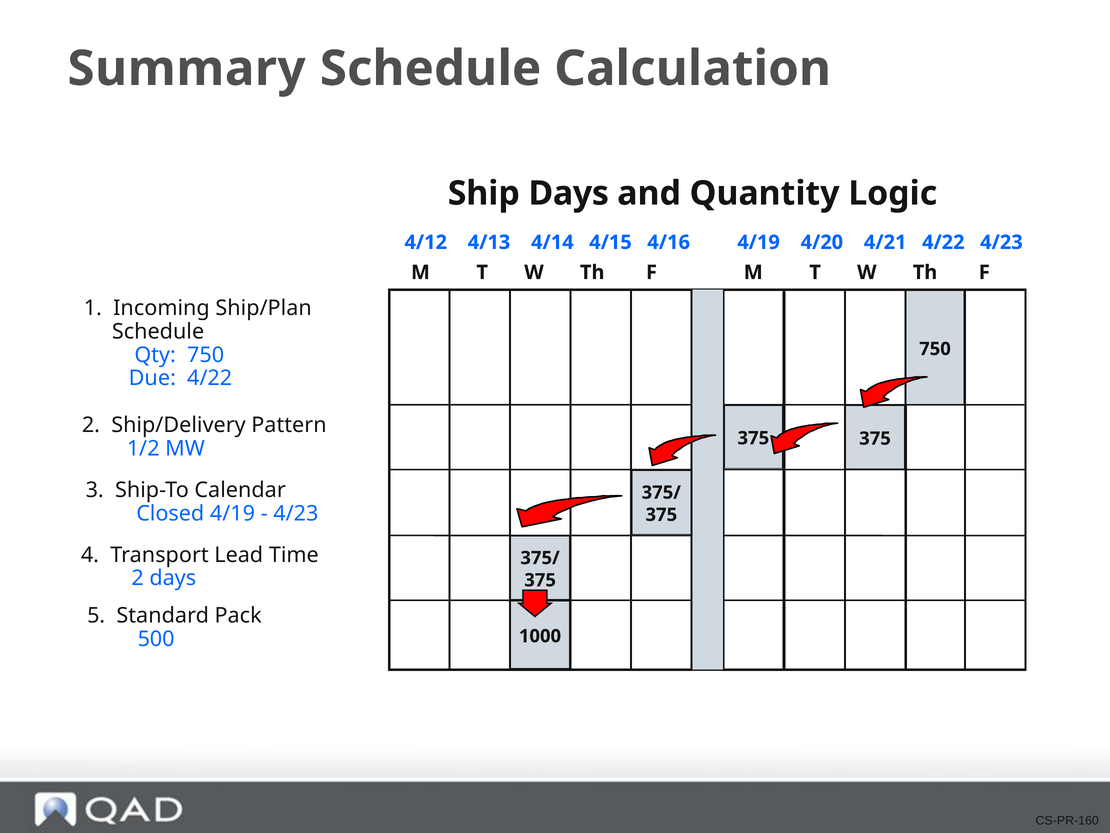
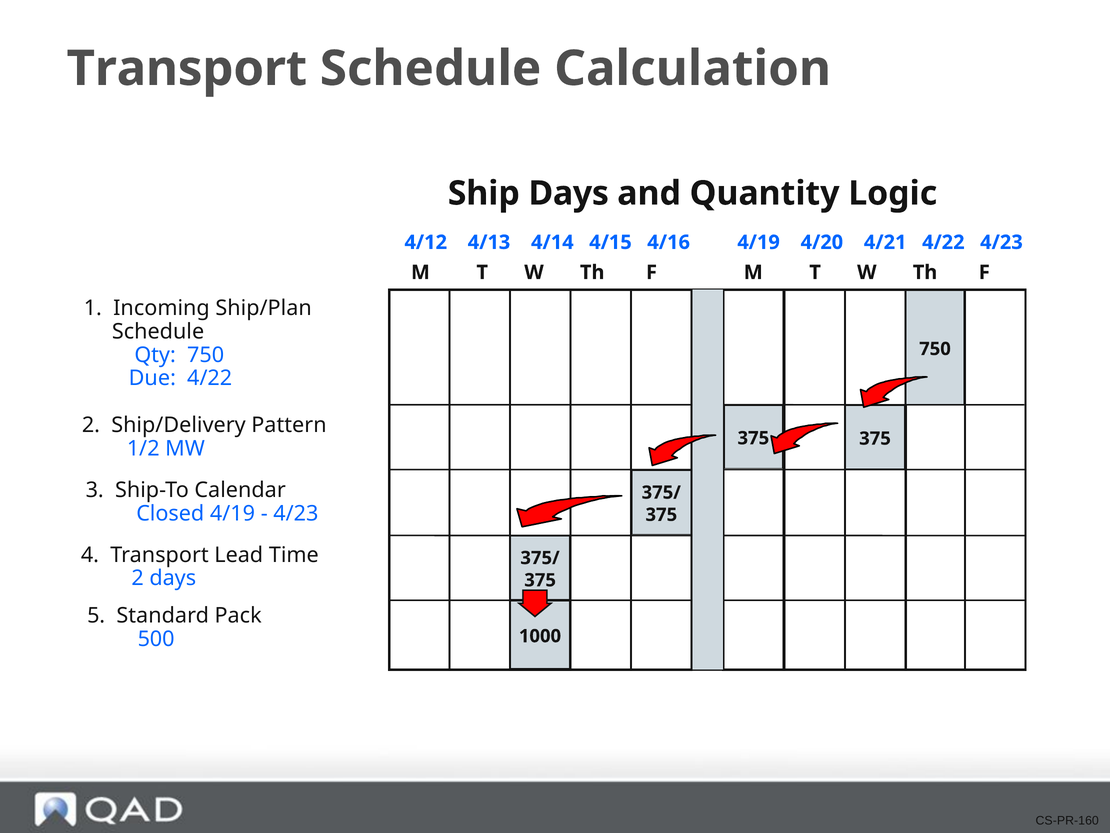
Summary: Summary -> Transport (187, 69)
